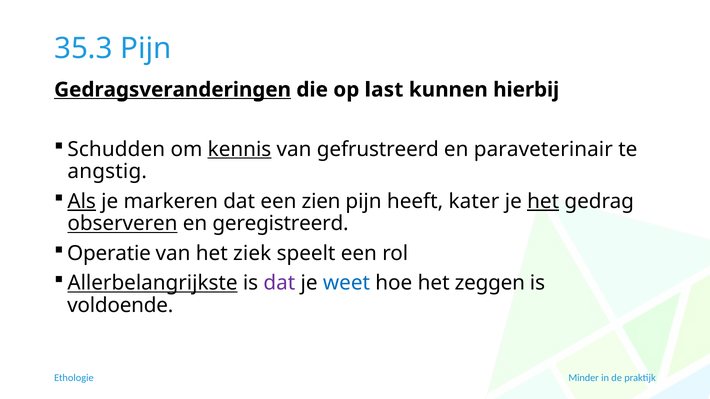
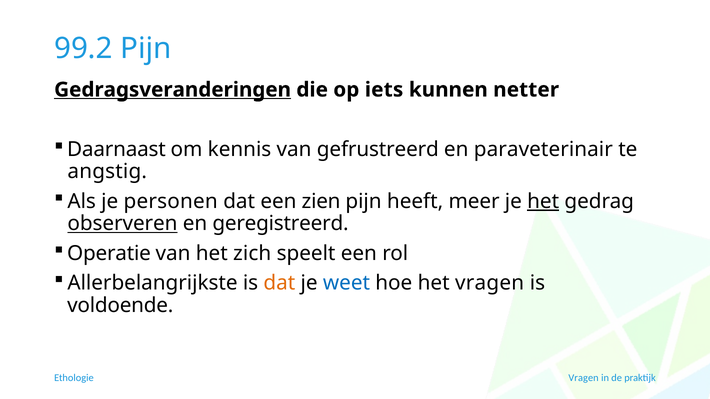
35.3: 35.3 -> 99.2 (83, 48)
last: last -> iets (384, 90)
hierbij: hierbij -> netter (526, 90)
Schudden: Schudden -> Daarnaast (116, 149)
kennis underline: present -> none (239, 149)
Als underline: present -> none (82, 201)
markeren: markeren -> personen (171, 201)
kater: kater -> meer (474, 201)
ziek: ziek -> zich (252, 254)
Allerbelangrijkste underline: present -> none (153, 283)
dat colour: purple -> orange (279, 283)
het zeggen: zeggen -> vragen (490, 283)
Ethologie Minder: Minder -> Vragen (584, 378)
